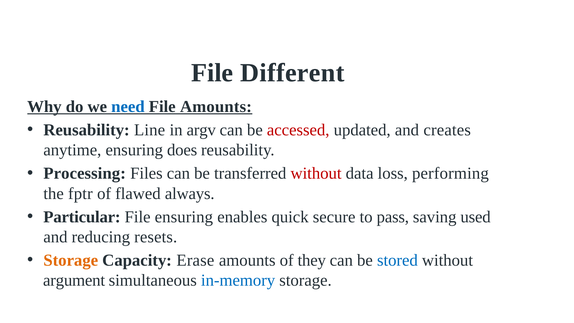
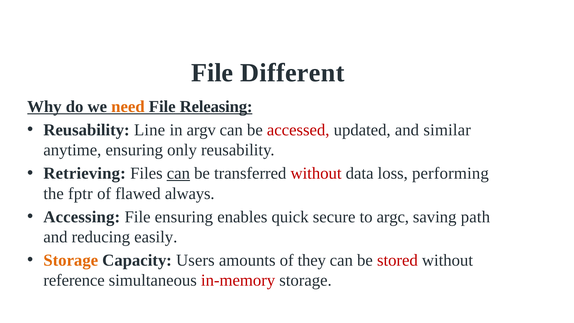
need colour: blue -> orange (128, 106)
File Amounts: Amounts -> Releasing (216, 106)
creates: creates -> similar (447, 130)
does: does -> only (182, 150)
Processing: Processing -> Retrieving (85, 173)
can underline: none -> present (178, 173)
Particular: Particular -> Accessing (82, 217)
pass: pass -> argc (393, 217)
used: used -> path (475, 217)
resets: resets -> easily (156, 237)
Erase: Erase -> Users (195, 260)
stored colour: blue -> red (397, 260)
argument: argument -> reference (74, 280)
in-memory colour: blue -> red (238, 280)
